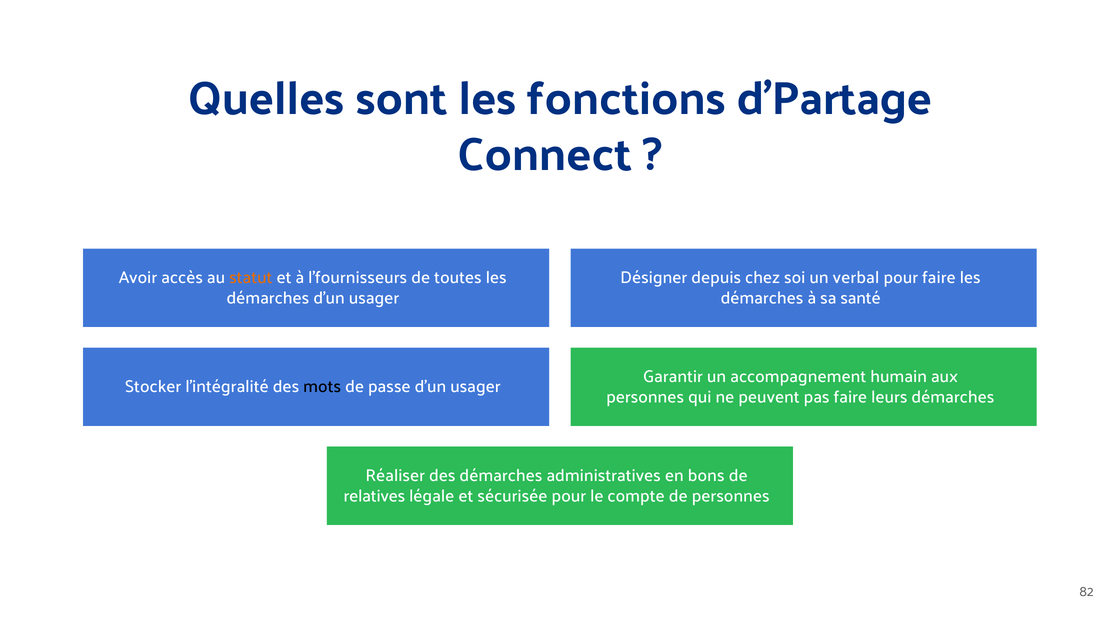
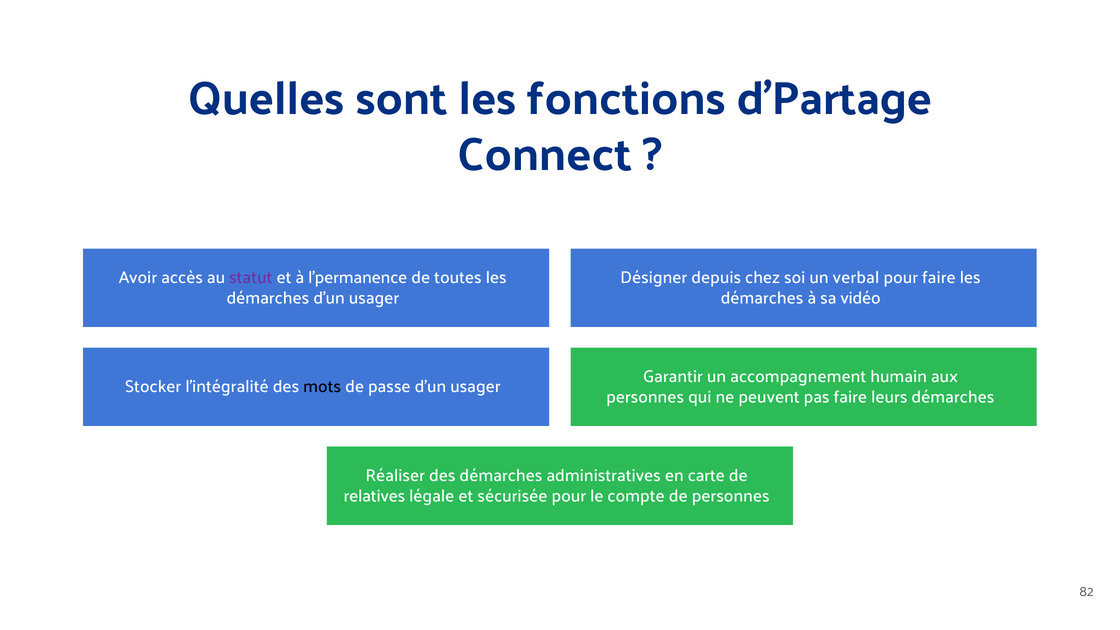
statut colour: orange -> purple (251, 277)
l’fournisseurs: l’fournisseurs -> l’permanence (358, 277)
santé: santé -> vidéo (861, 298)
bons: bons -> carte (706, 475)
